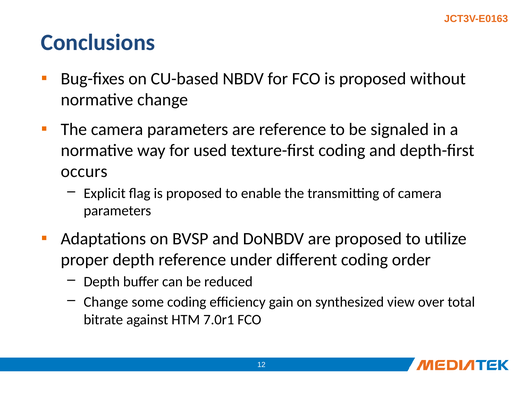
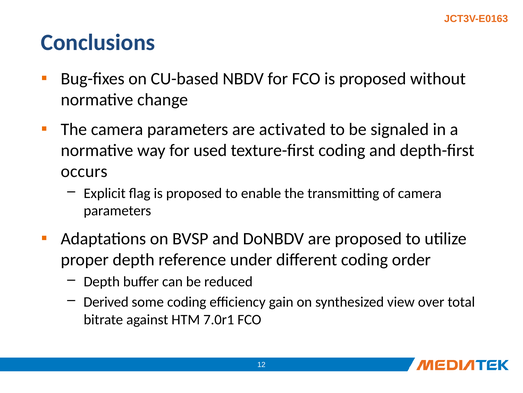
are reference: reference -> activated (292, 129)
Change: Change -> Derived (106, 302)
